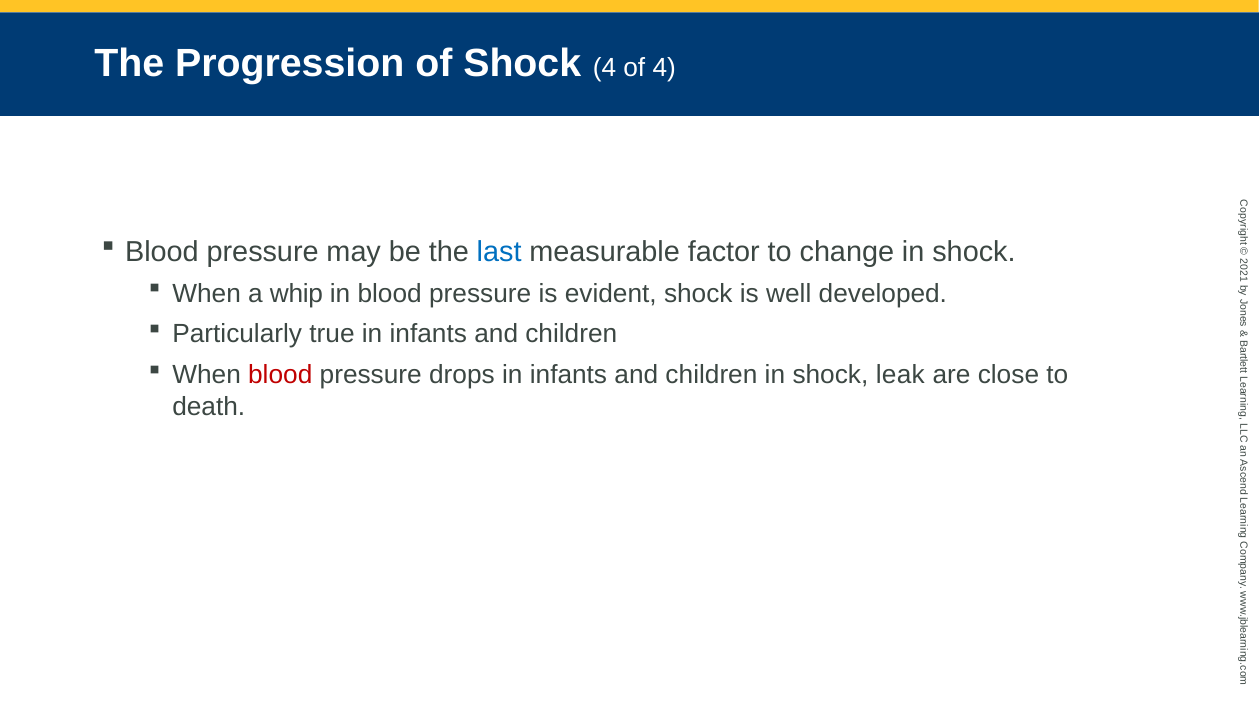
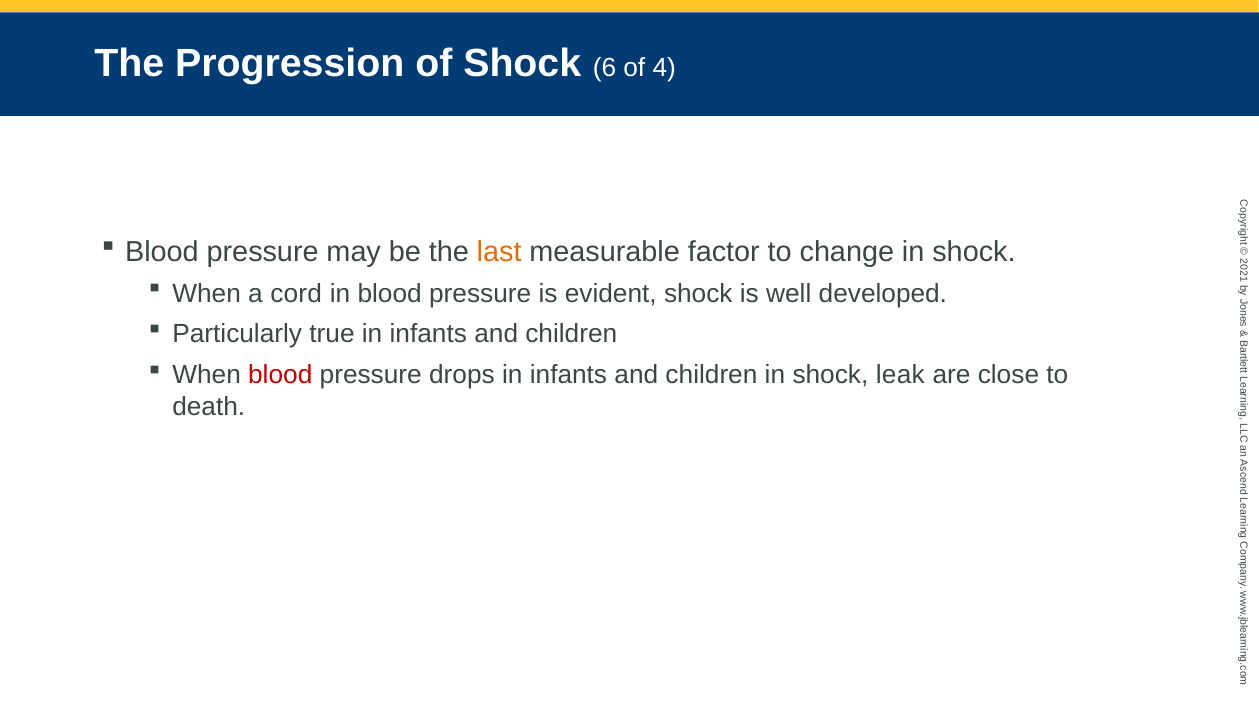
Shock 4: 4 -> 6 (604, 68)
last colour: blue -> orange (499, 252)
whip: whip -> cord (296, 294)
